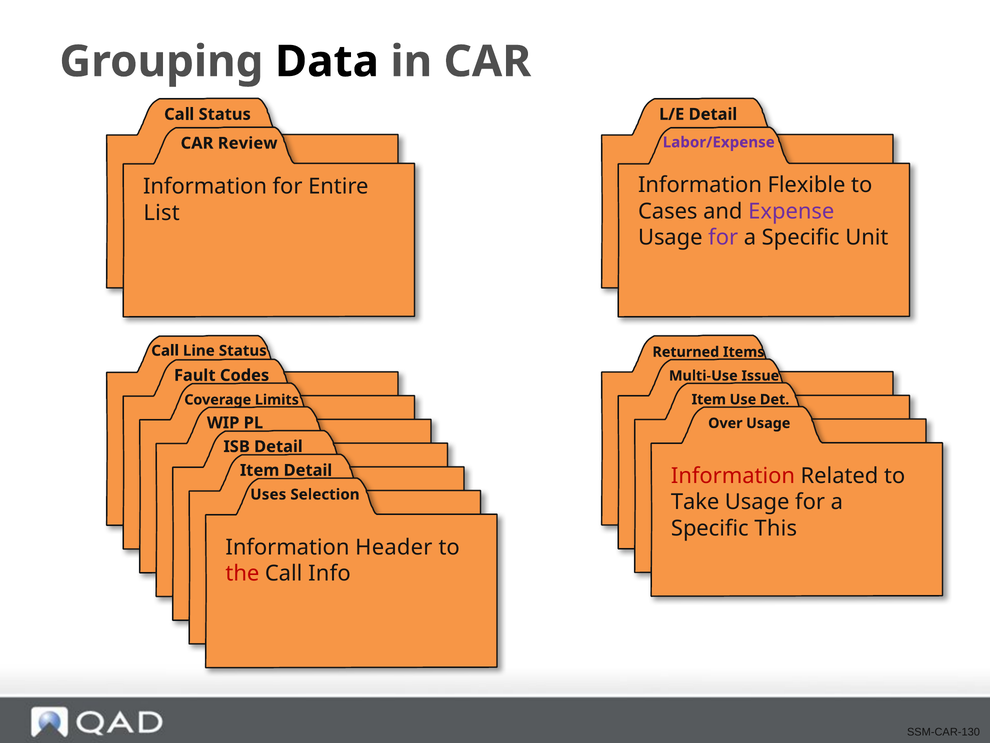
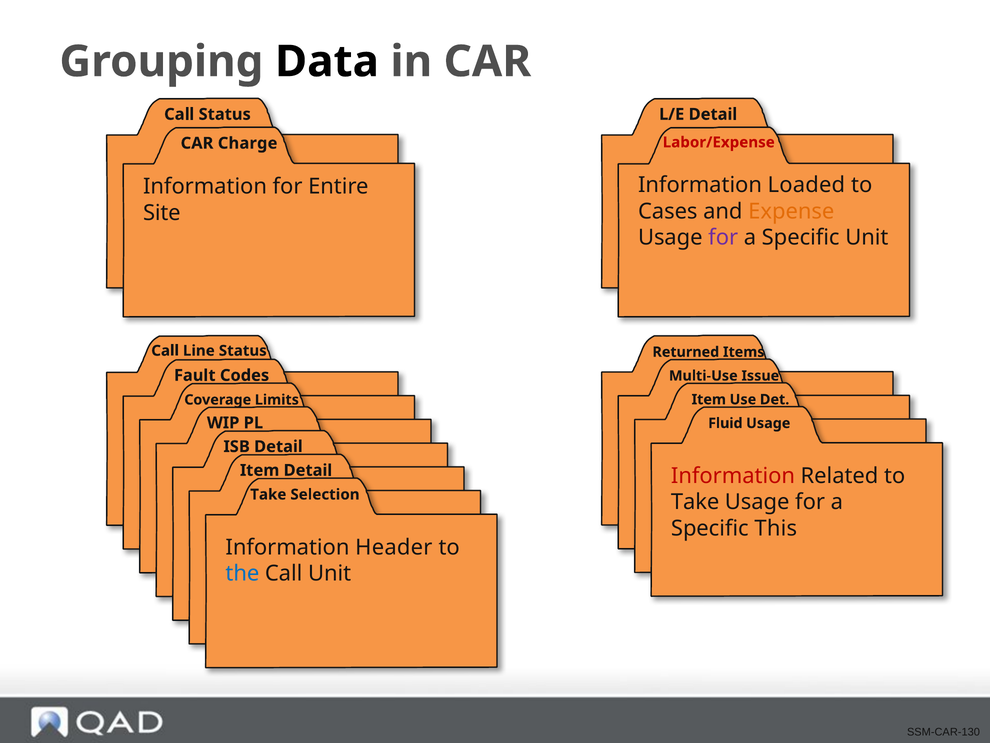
Labor/Expense colour: purple -> red (719, 142)
Review: Review -> Charge (248, 143)
Flexible: Flexible -> Loaded (806, 185)
Expense colour: purple -> orange (791, 211)
List: List -> Site (162, 213)
Over: Over -> Fluid (725, 423)
Uses: Uses -> Take (268, 494)
the colour: red -> blue (242, 573)
Call Info: Info -> Unit (330, 573)
